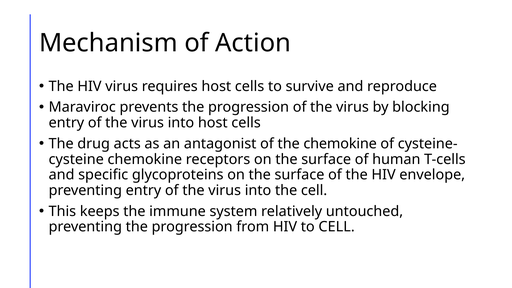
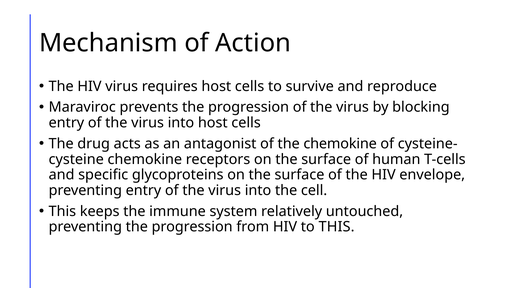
to CELL: CELL -> THIS (337, 227)
